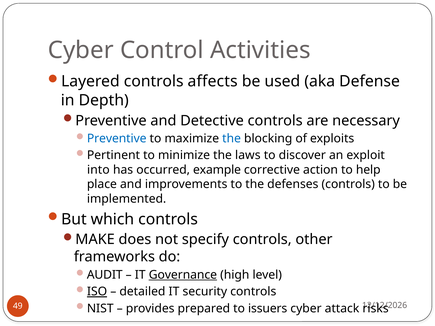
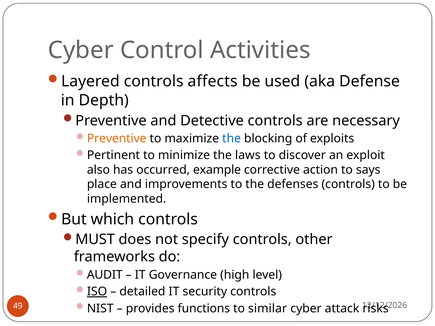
Preventive colour: blue -> orange (117, 139)
into: into -> also (98, 170)
help: help -> says (368, 170)
MAKE: MAKE -> MUST (95, 240)
Governance underline: present -> none (183, 275)
prepared: prepared -> functions (204, 309)
issuers: issuers -> similar (268, 309)
